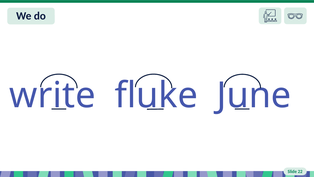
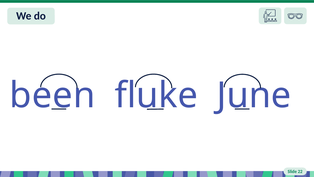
write: write -> been (52, 95)
